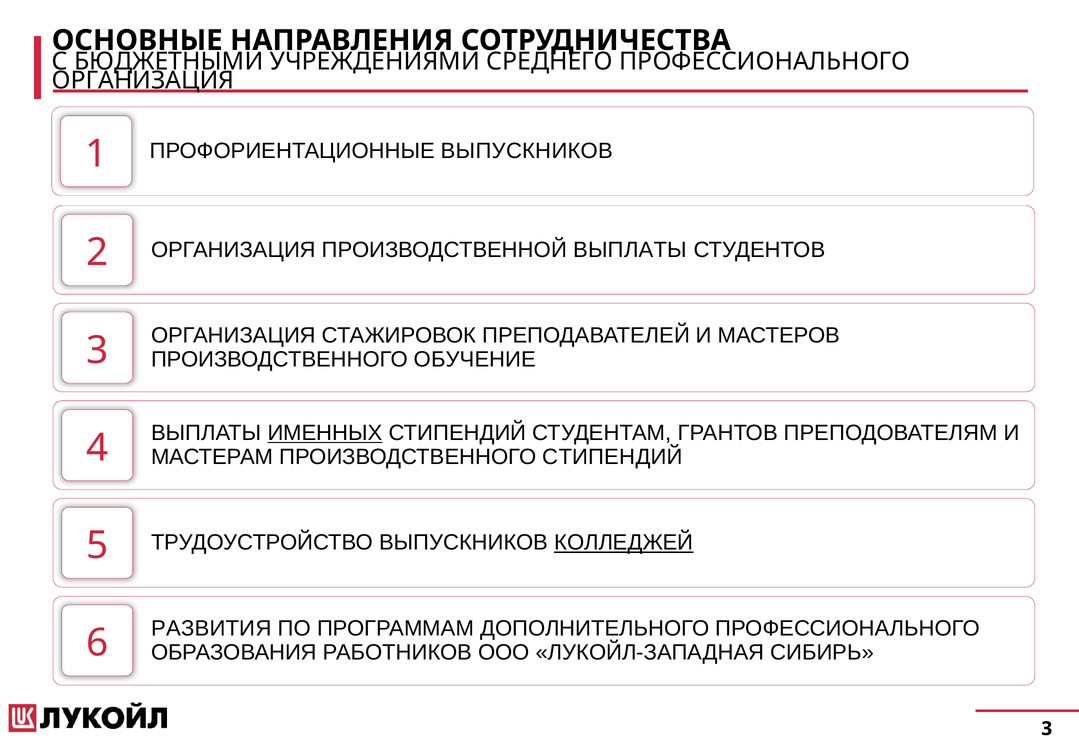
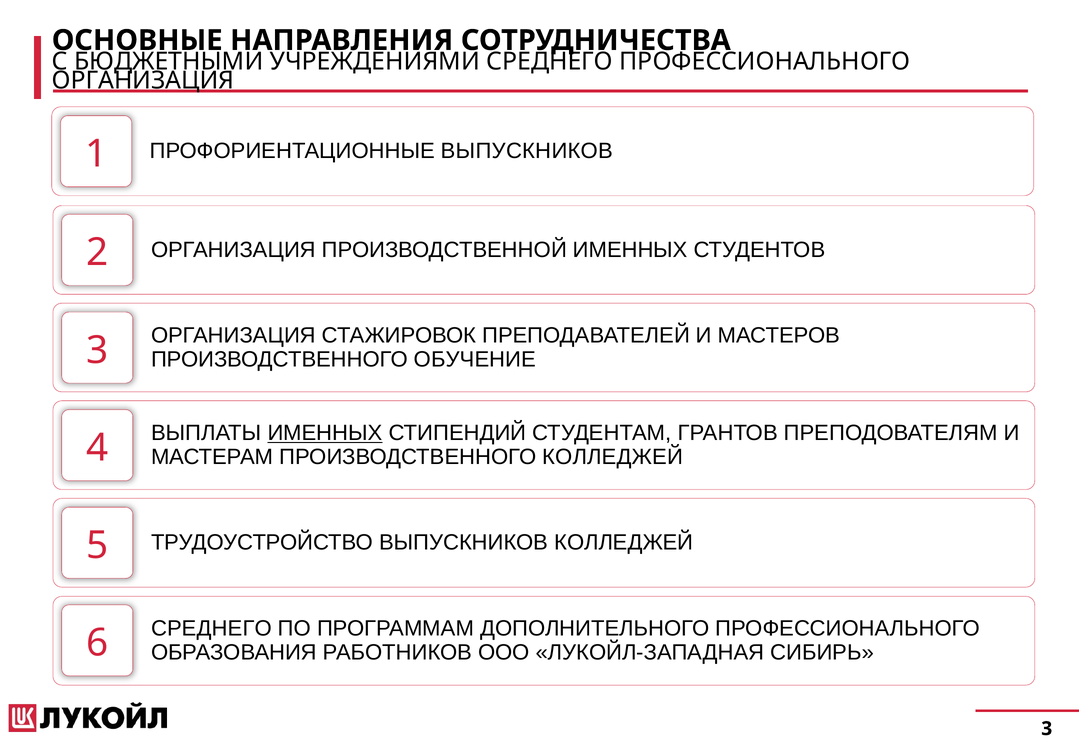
ПРОИЗВОДСТВЕННОЙ ВЫПЛАТЫ: ВЫПЛАТЫ -> ИМЕННЫХ (630, 250)
ПРОИЗВОДСТВЕННОГО СТИПЕНДИЙ: СТИПЕНДИЙ -> КОЛЛЕДЖЕЙ (613, 457)
КОЛЛЕДЖЕЙ underline: present -> none (624, 543)
РАЗВИТИЯ: РАЗВИТИЯ -> СРЕДНЕГО (211, 629)
